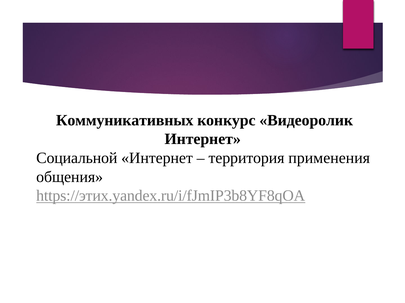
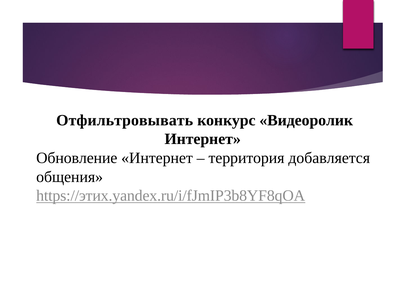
Коммуникативных: Коммуникативных -> Отфильтровывать (125, 121)
Социальной: Социальной -> Обновление (77, 158)
применения: применения -> добавляется (329, 158)
